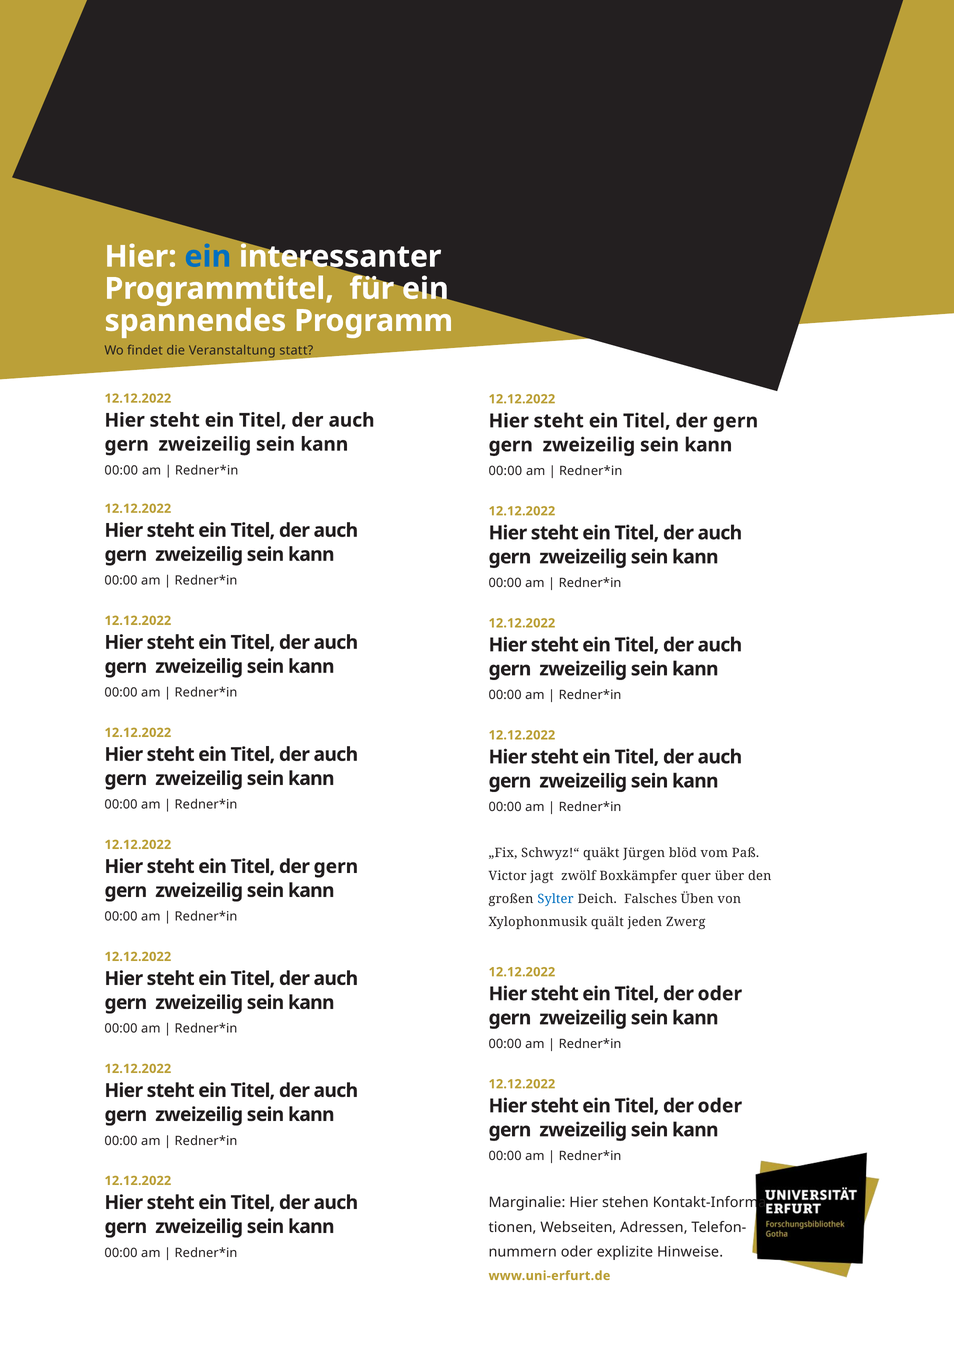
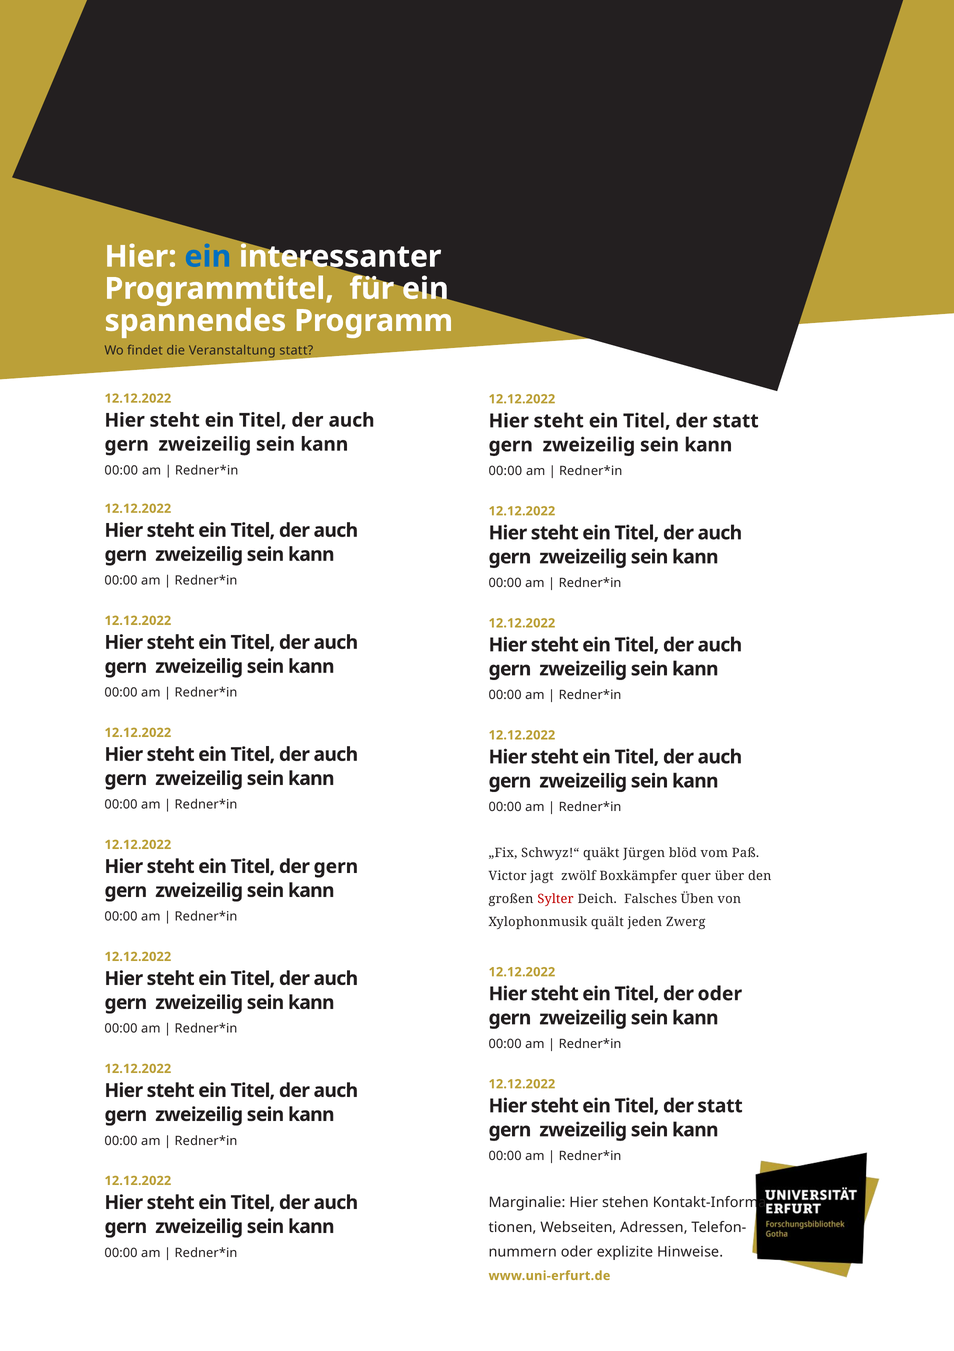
gern: gern -> statt (736, 421)
Sylter colour: blue -> red (556, 899)
oder: oder -> statt (720, 1105)
